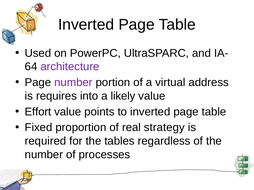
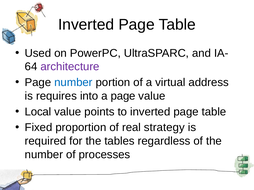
number colour: purple -> blue (73, 83)
a likely: likely -> page (123, 96)
Effort: Effort -> Local (38, 112)
